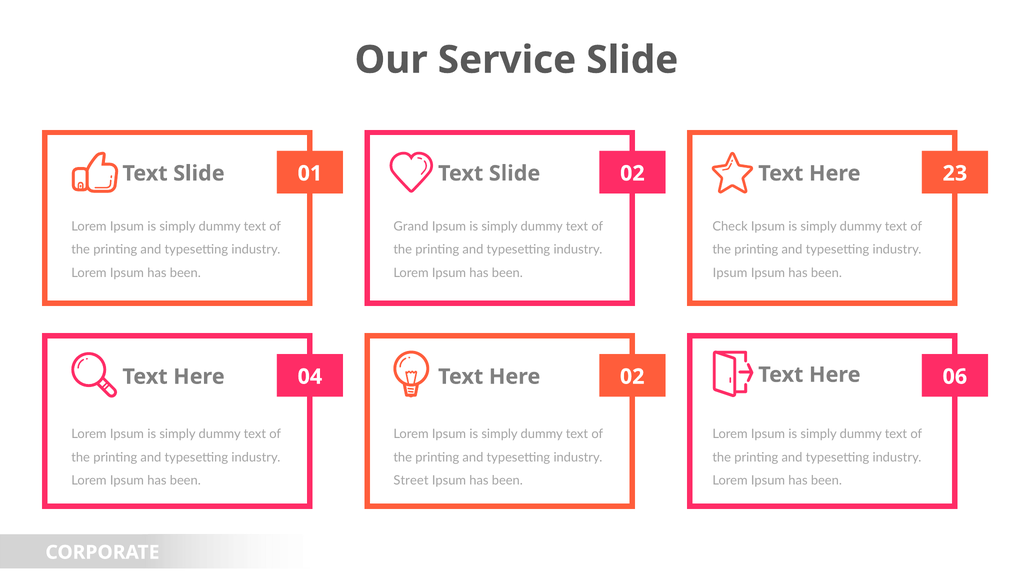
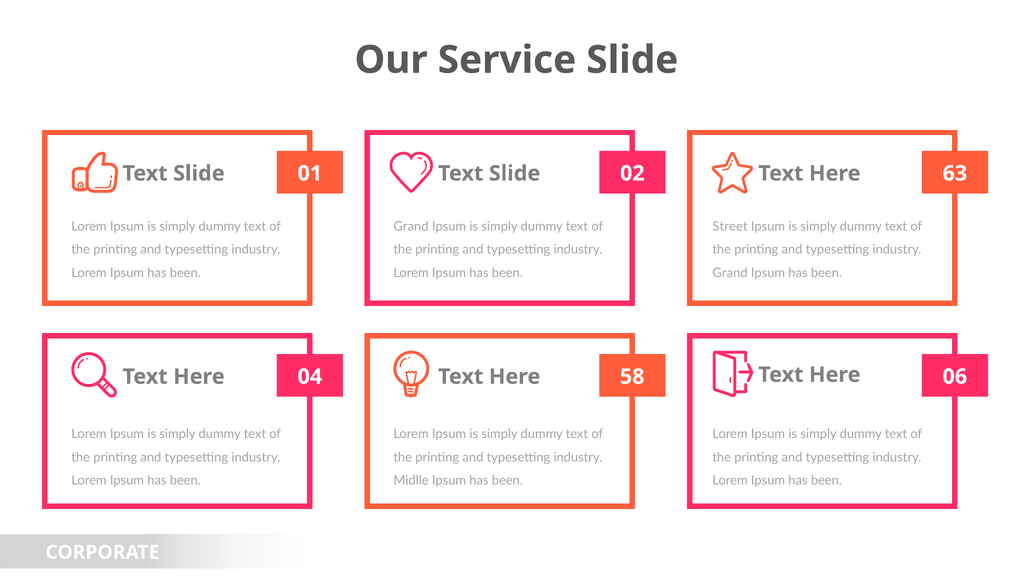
23: 23 -> 63 (955, 173)
Check: Check -> Street (730, 226)
Ipsum: Ipsum -> Grand (730, 273)
04 02: 02 -> 58 (632, 377)
Street: Street -> Midlle (411, 481)
